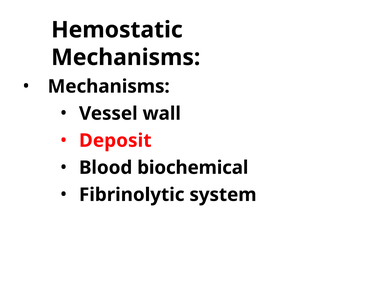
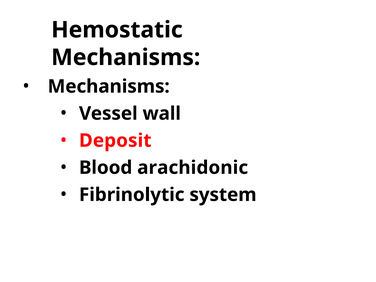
biochemical: biochemical -> arachidonic (193, 168)
